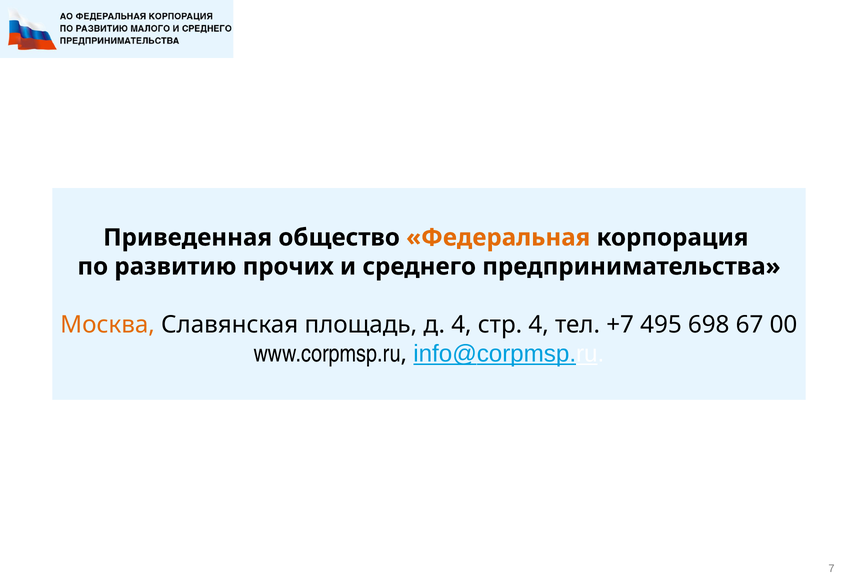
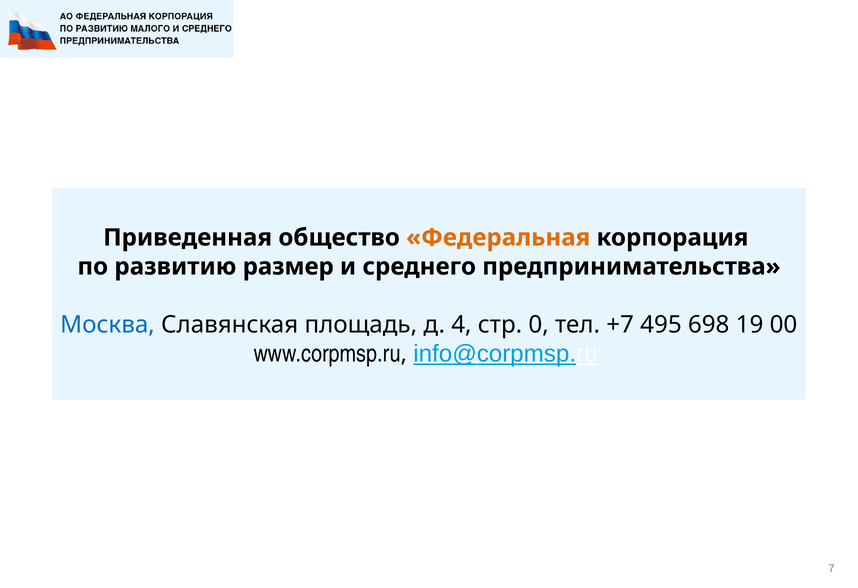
прочих: прочих -> размер (288, 267)
Москва colour: orange -> blue (108, 325)
стр 4: 4 -> 0 (539, 325)
67: 67 -> 19 (750, 325)
